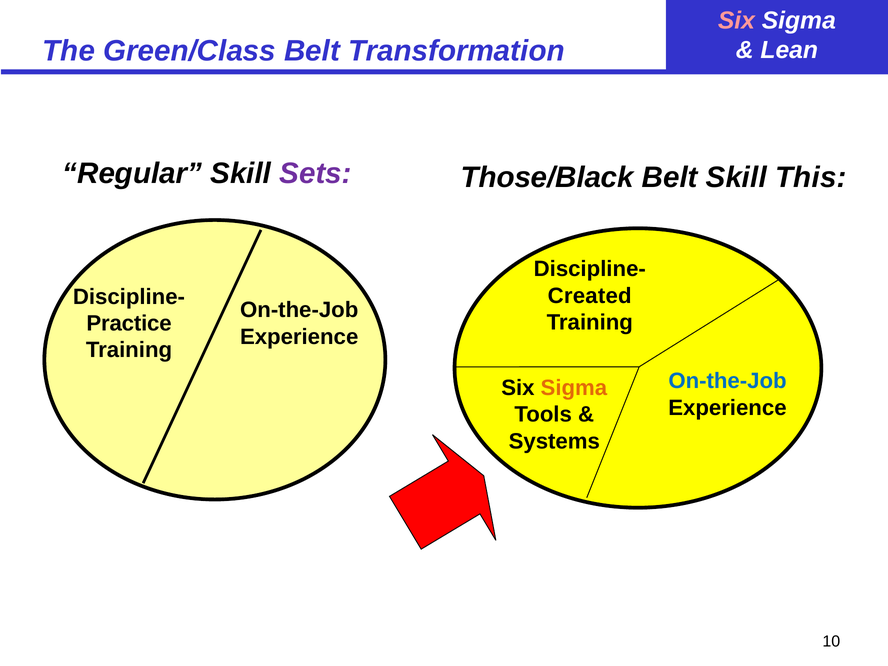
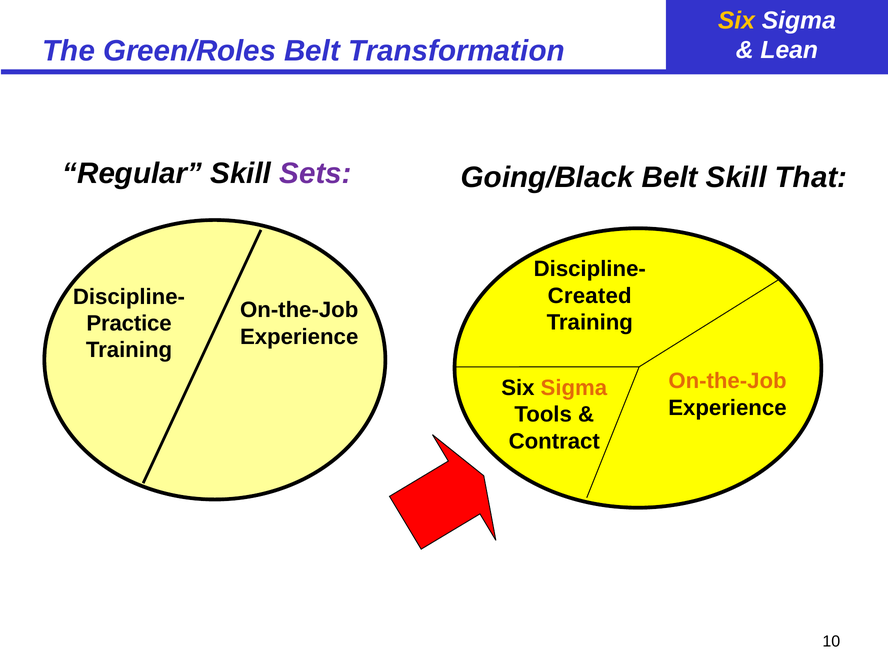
Six colour: pink -> yellow (736, 21)
Green/Class: Green/Class -> Green/Roles (190, 51)
Those/Black: Those/Black -> Going/Black (547, 177)
This: This -> That (811, 177)
On-the-Job colour: blue -> orange (728, 381)
Systems: Systems -> Contract (554, 441)
